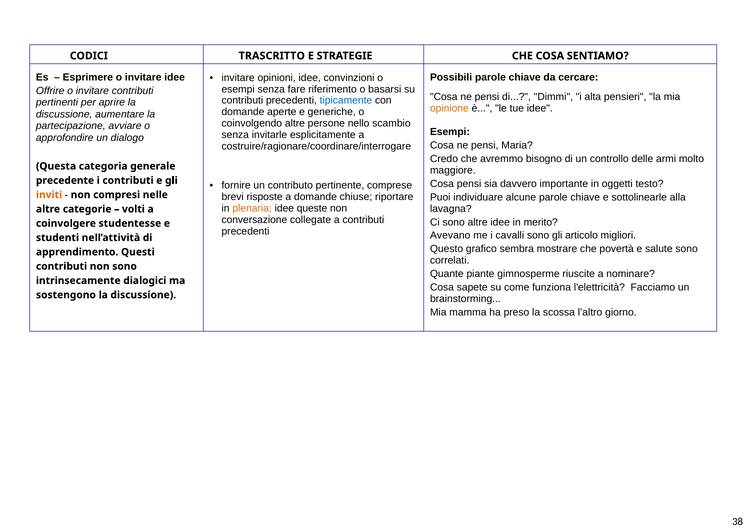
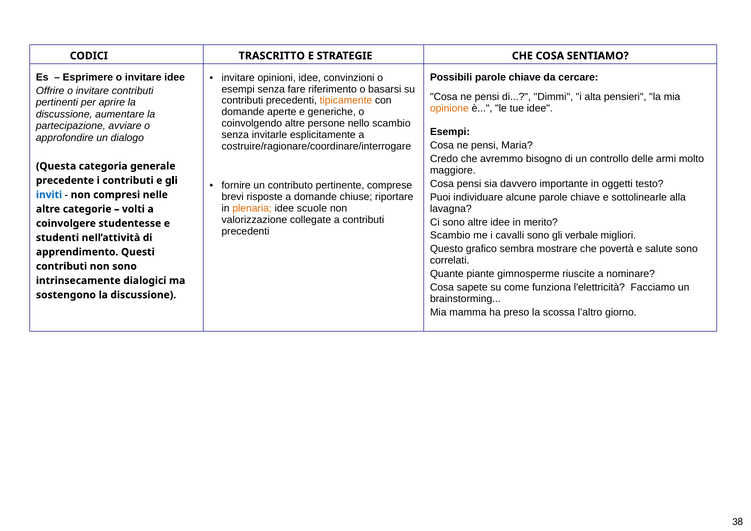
tipicamente colour: blue -> orange (346, 101)
inviti colour: orange -> blue (49, 195)
queste: queste -> scuole (312, 209)
conversazione: conversazione -> valorizzazione (254, 220)
Avevano: Avevano -> Scambio (450, 236)
articolo: articolo -> verbale (582, 236)
